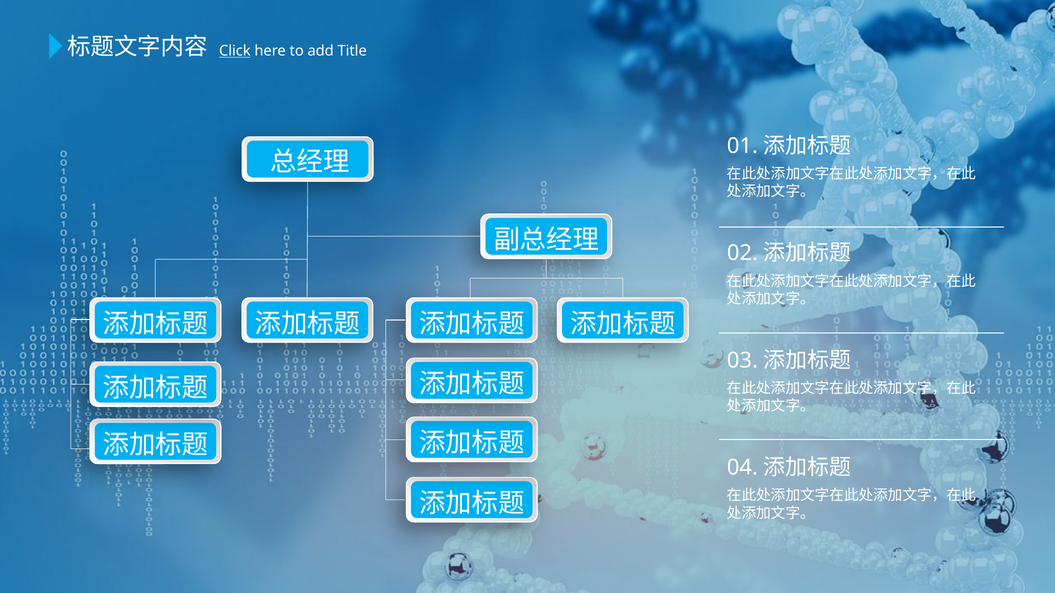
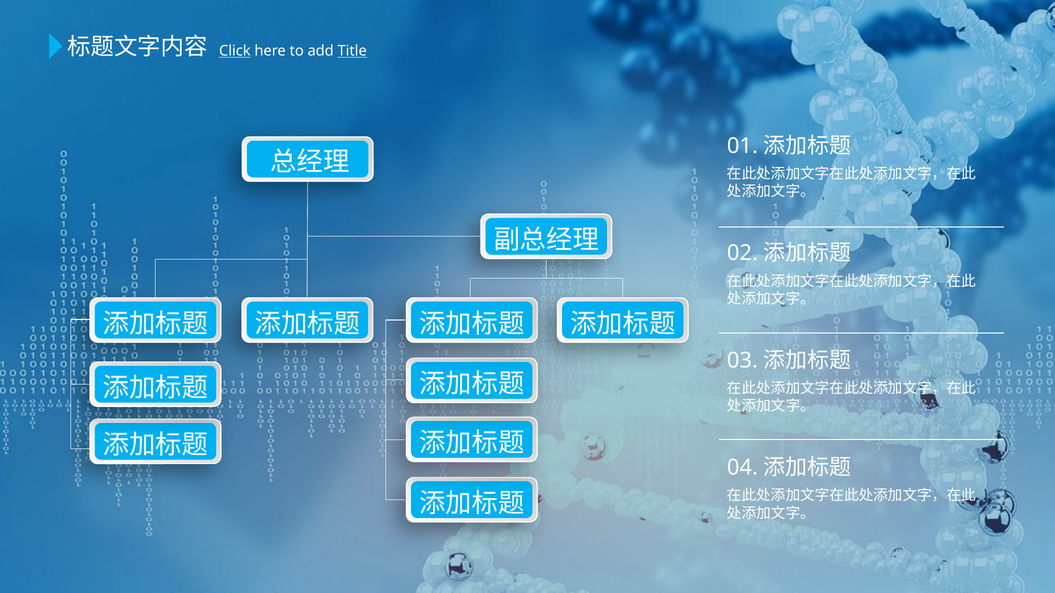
Title underline: none -> present (352, 51)
